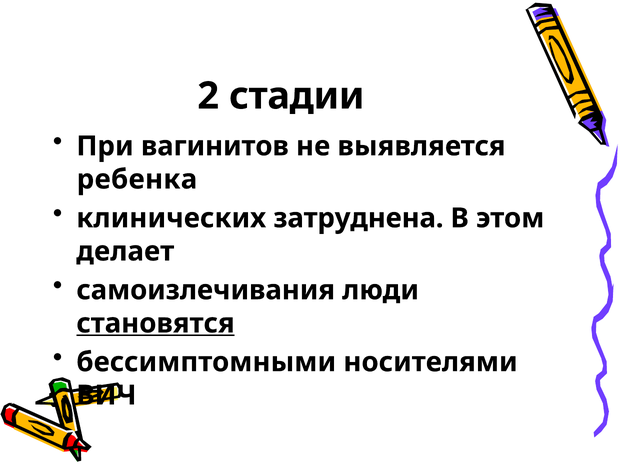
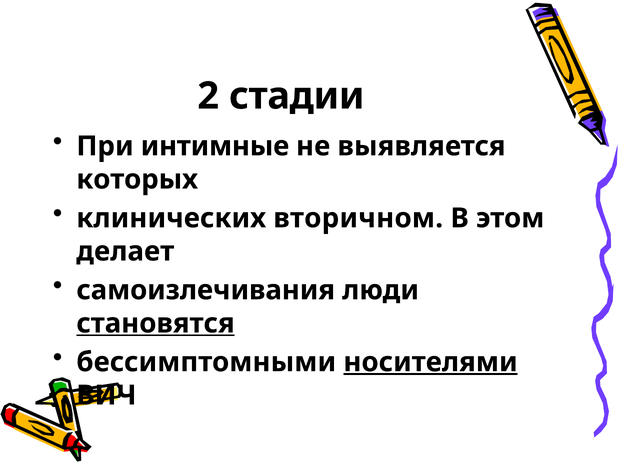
вагинитов: вагинитов -> интимные (215, 146)
ребенка: ребенка -> которых (137, 180)
затруднена: затруднена -> вторичном (358, 218)
носителями underline: none -> present (430, 362)
